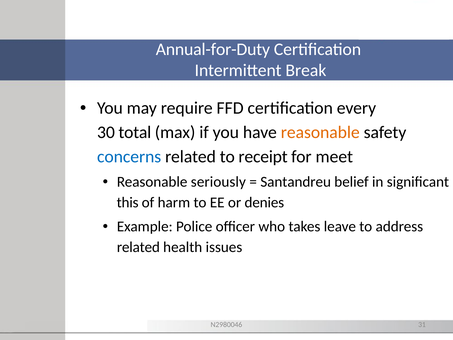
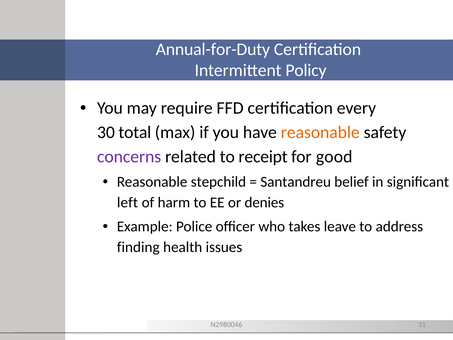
Break: Break -> Policy (306, 70)
concerns colour: blue -> purple (129, 156)
meet: meet -> good (334, 156)
seriously: seriously -> stepchild (218, 182)
this: this -> left (127, 202)
related: related -> finding (138, 247)
